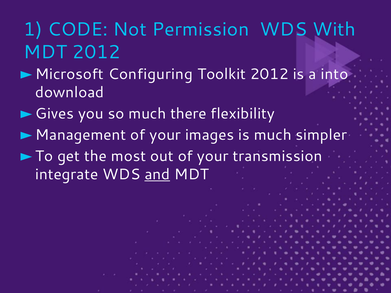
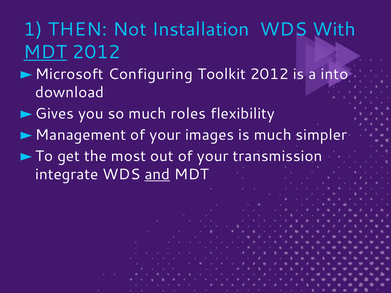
CODE: CODE -> THEN (78, 29)
Permission: Permission -> Installation (201, 29)
MDT underline: none -> present (45, 52)
there: there -> roles (188, 114)
